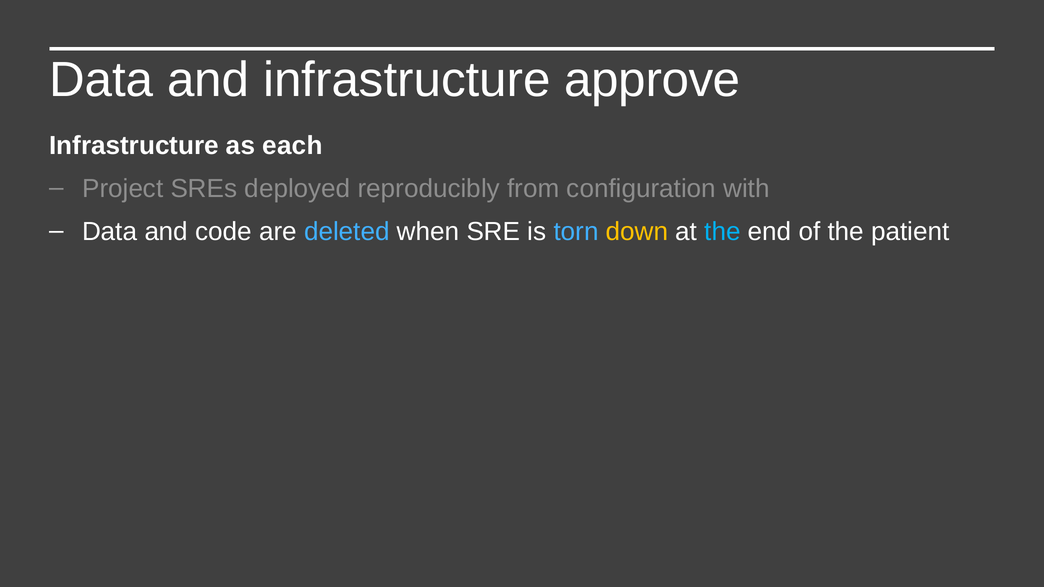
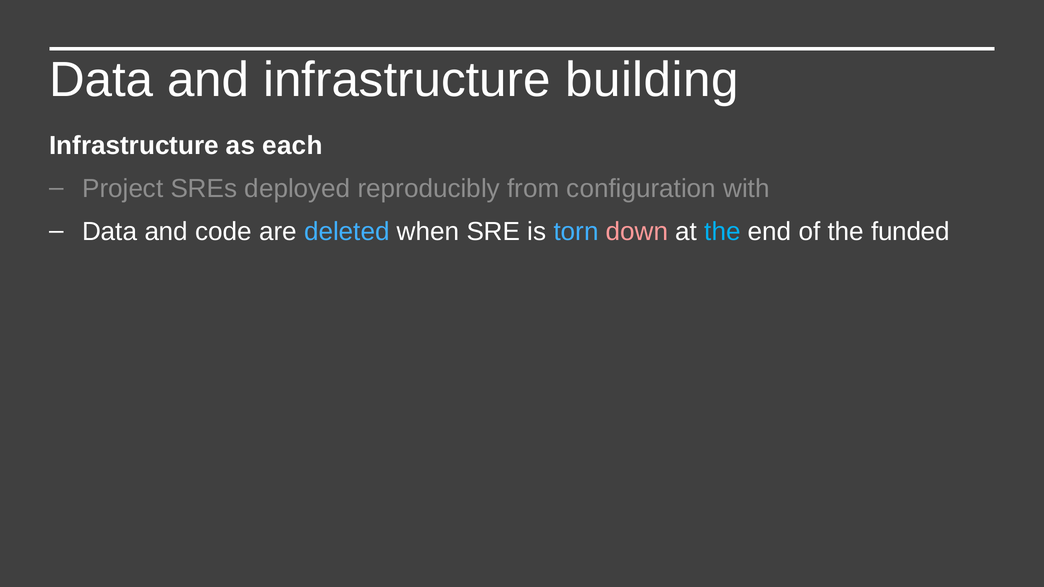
approve: approve -> building (652, 80)
down colour: yellow -> pink (637, 232)
patient: patient -> funded (910, 232)
